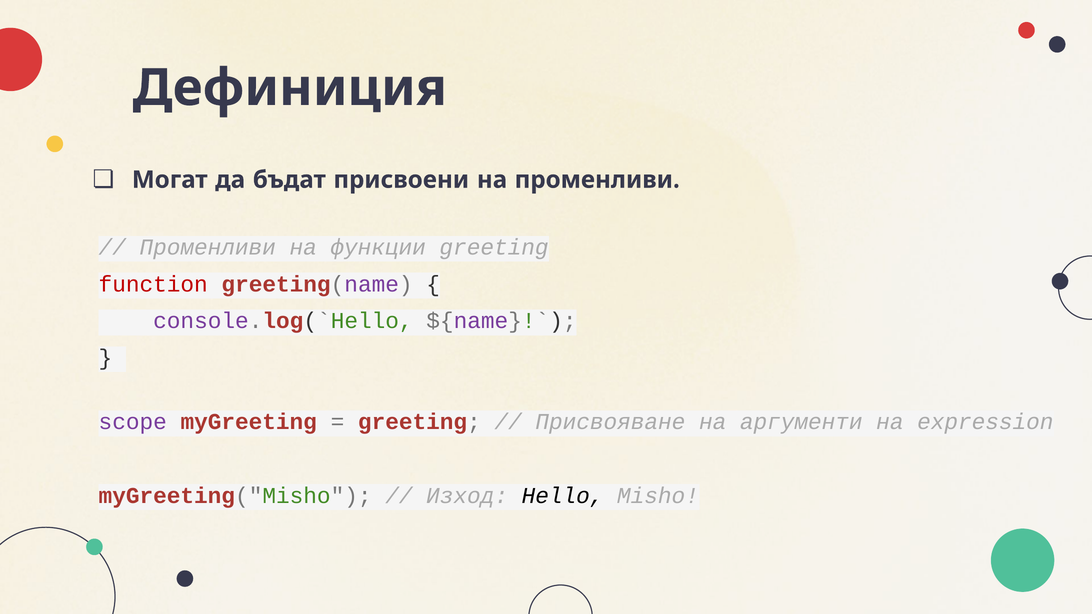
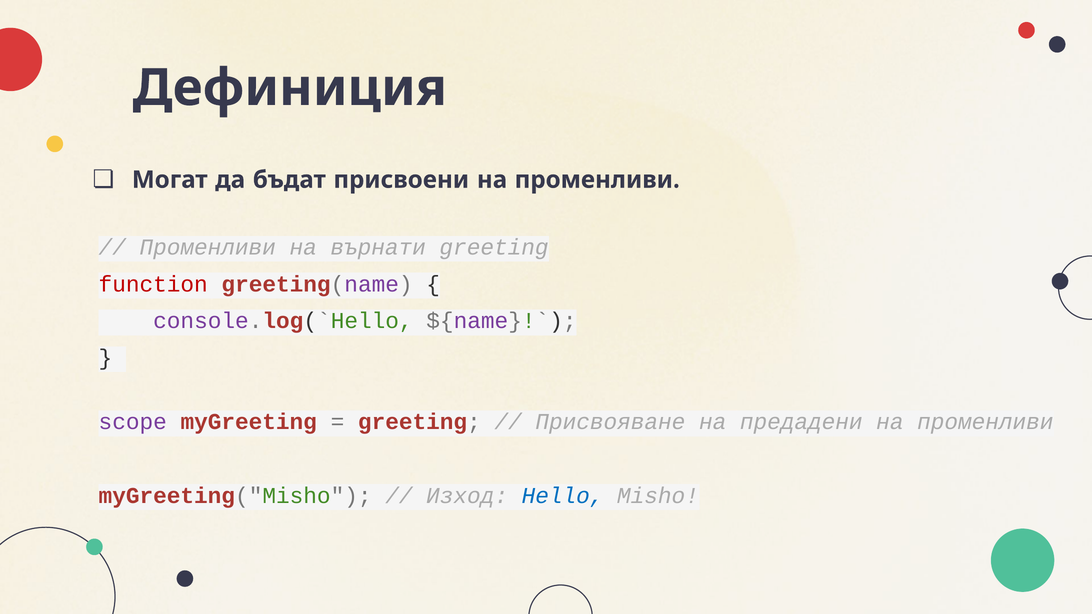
функции: функции -> върнати (378, 247)
аргументи: аргументи -> предадени (801, 422)
expression: expression -> променливи (985, 422)
Hello colour: black -> blue (563, 496)
